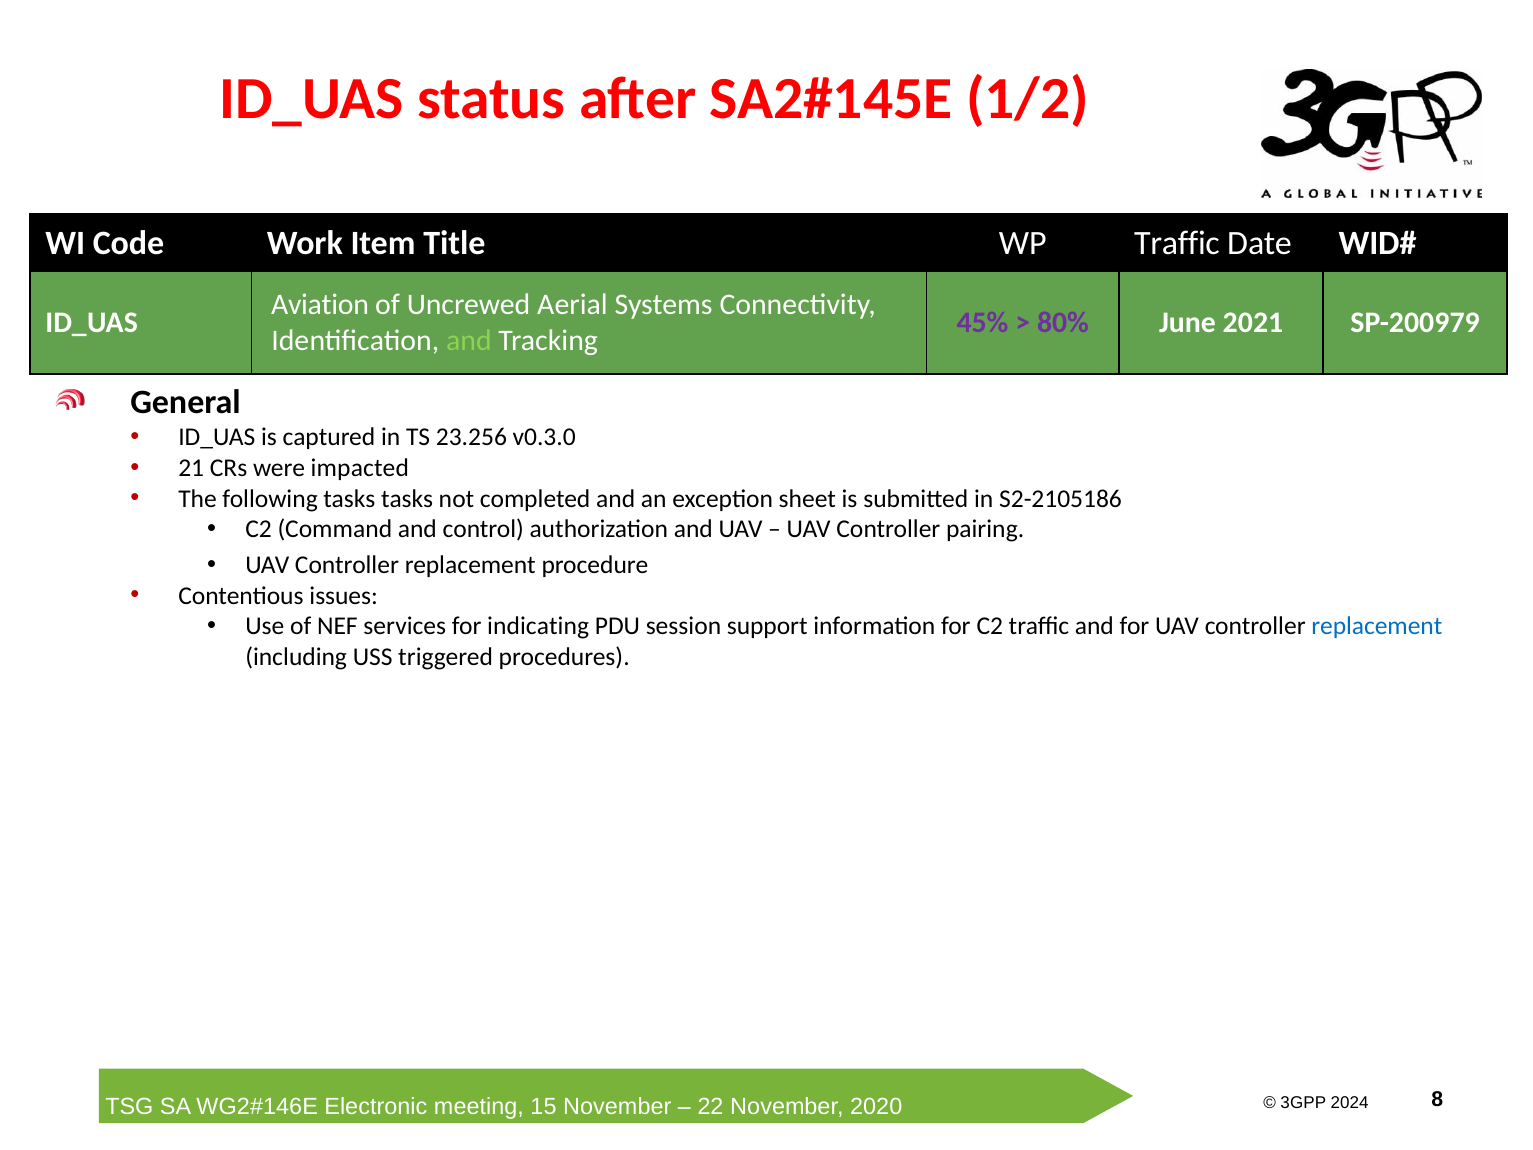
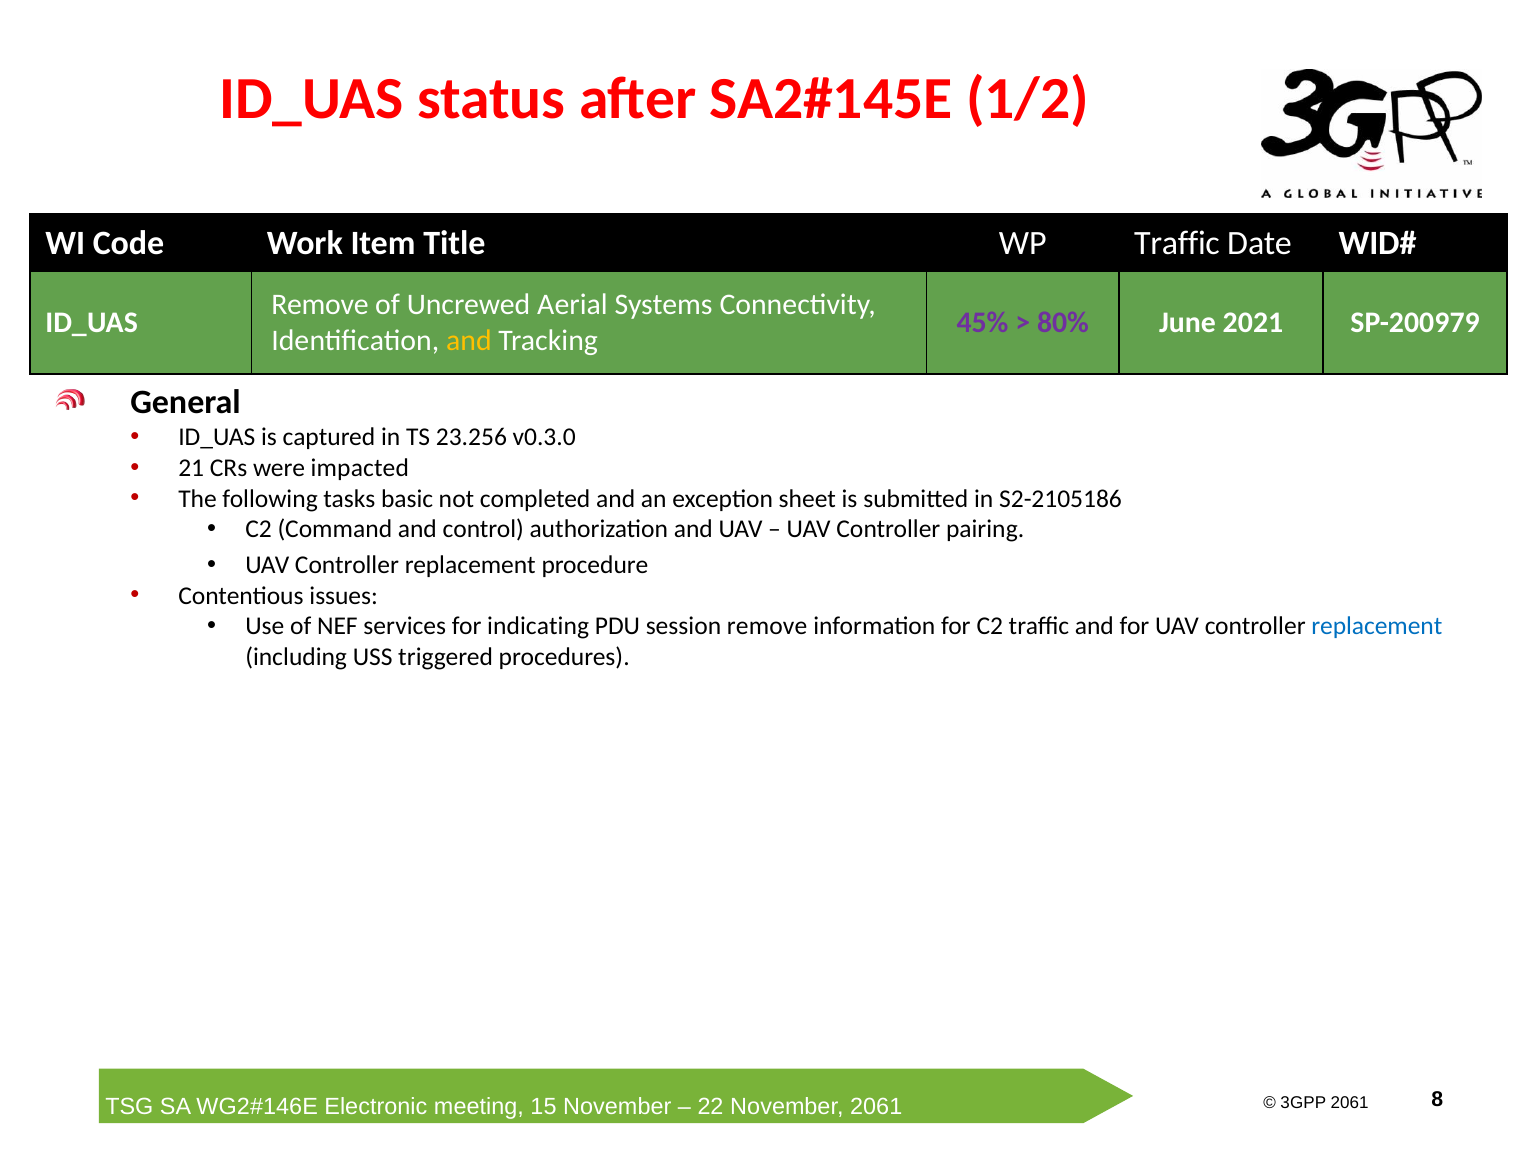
Aviation: Aviation -> Remove (320, 305)
and colour: light green -> yellow (469, 341)
tasks tasks: tasks -> basic (407, 499)
session support: support -> remove (767, 626)
2024: 2024 -> 2061 (1350, 1102)
2020: 2020 -> 2061 (876, 1107)
